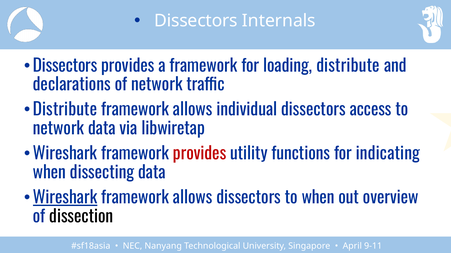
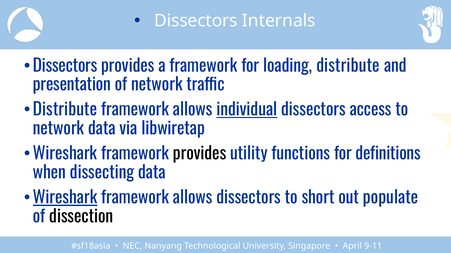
declarations: declarations -> presentation (72, 85)
individual underline: none -> present (247, 110)
provides colour: red -> black (200, 154)
indicating: indicating -> definitions (388, 154)
to when: when -> short (318, 198)
overview: overview -> populate (391, 198)
